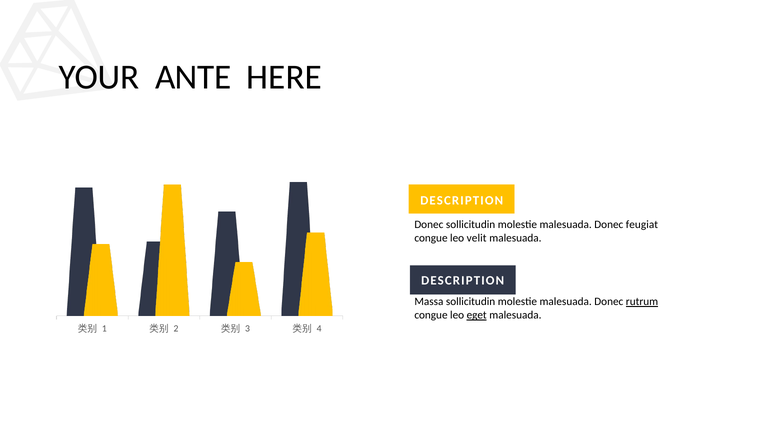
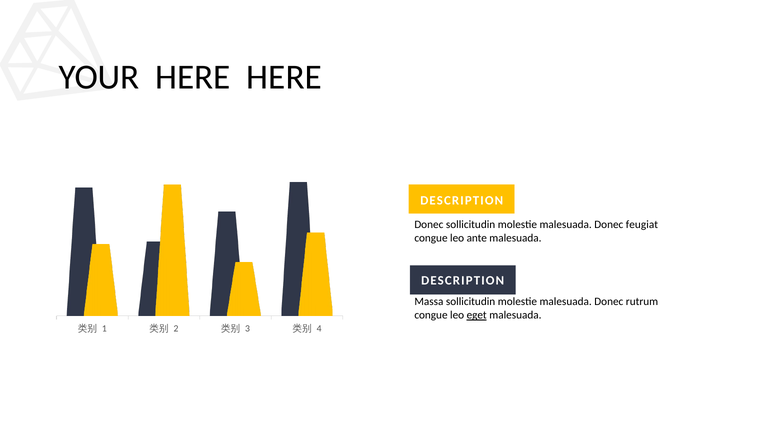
YOUR ANTE: ANTE -> HERE (193, 77)
velit: velit -> ante (477, 238)
rutrum underline: present -> none (642, 302)
